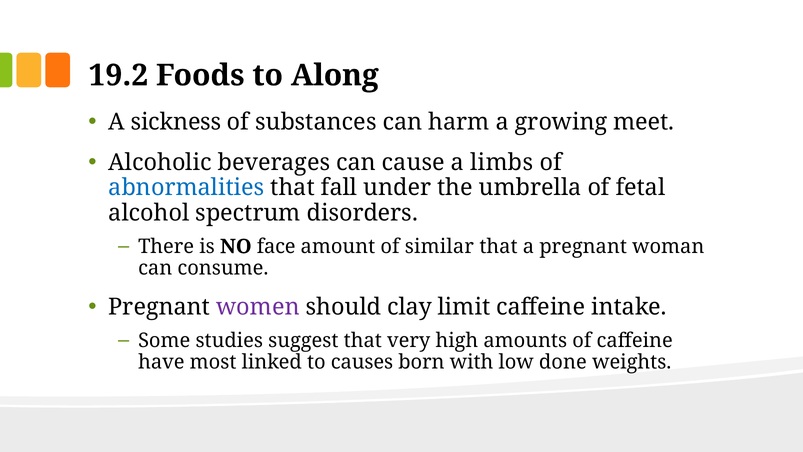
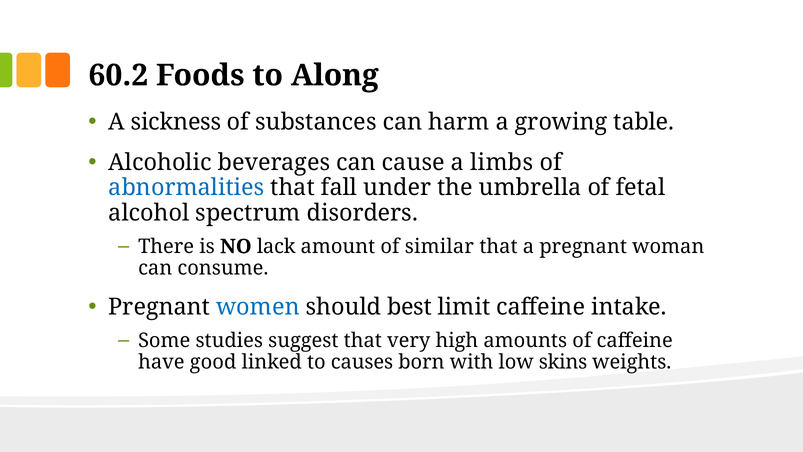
19.2: 19.2 -> 60.2 (118, 75)
meet: meet -> table (644, 122)
face: face -> lack (276, 246)
women colour: purple -> blue (258, 307)
clay: clay -> best (410, 307)
most: most -> good (213, 362)
done: done -> skins (563, 362)
